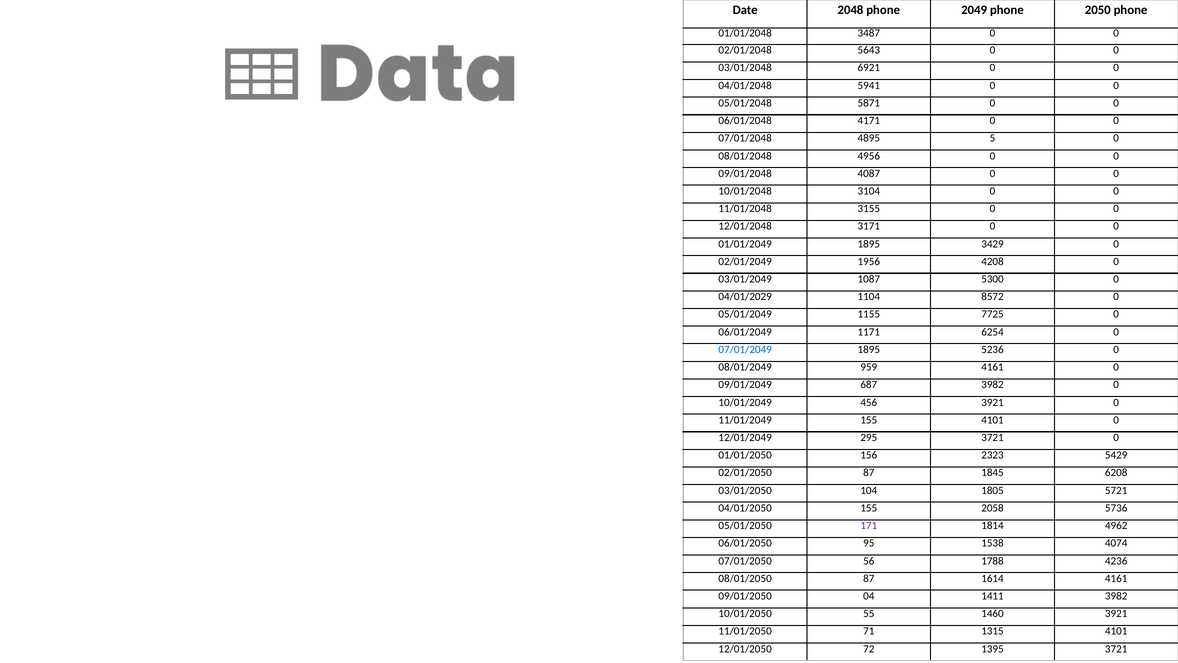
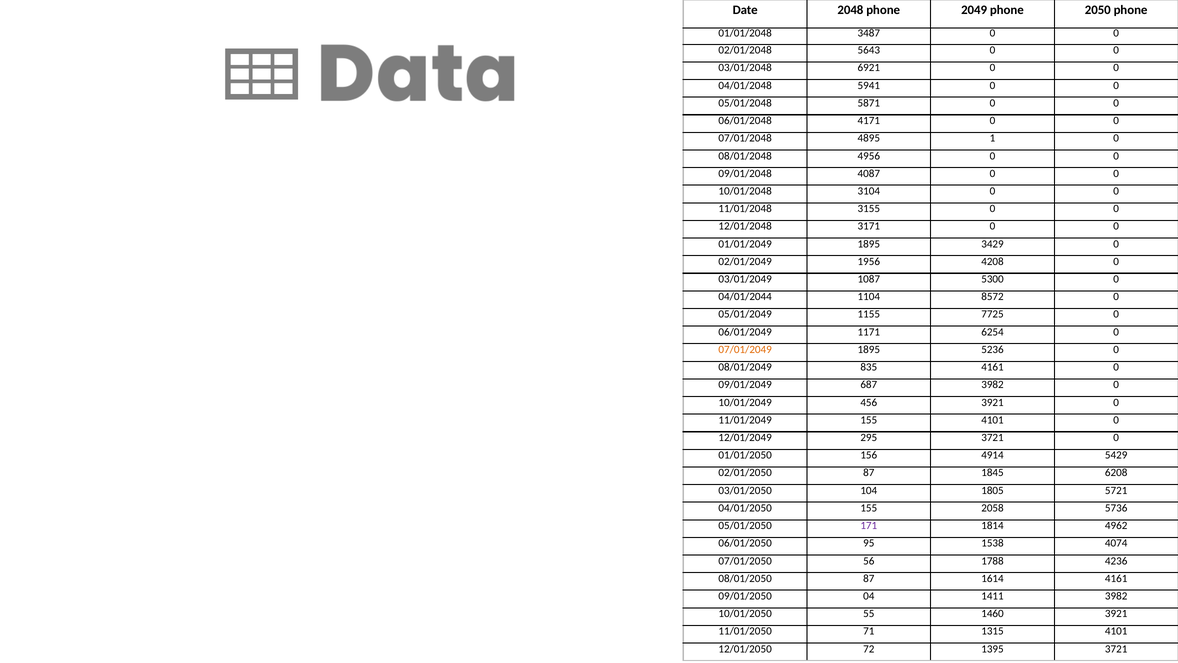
5: 5 -> 1 (992, 138)
04/01/2029: 04/01/2029 -> 04/01/2044 (745, 297)
07/01/2049 colour: blue -> orange (745, 349)
959: 959 -> 835 (869, 367)
2323: 2323 -> 4914 (992, 455)
